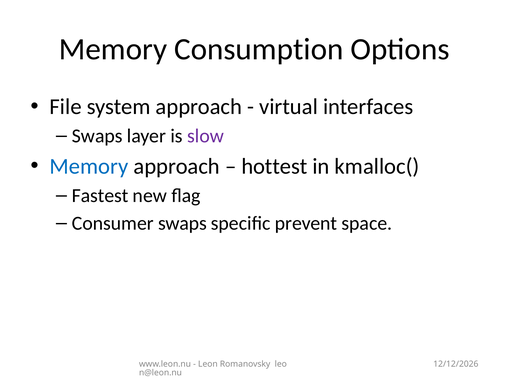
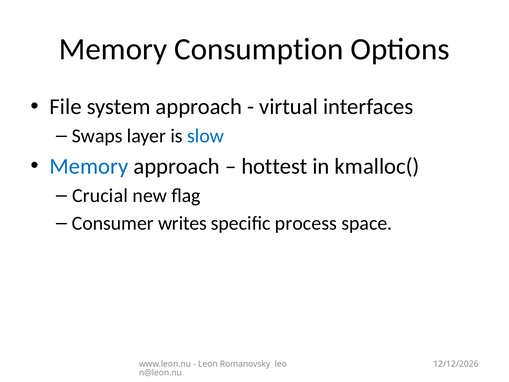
slow colour: purple -> blue (206, 136)
Fastest: Fastest -> Crucial (100, 195)
Consumer swaps: swaps -> writes (182, 223)
prevent: prevent -> process (306, 223)
